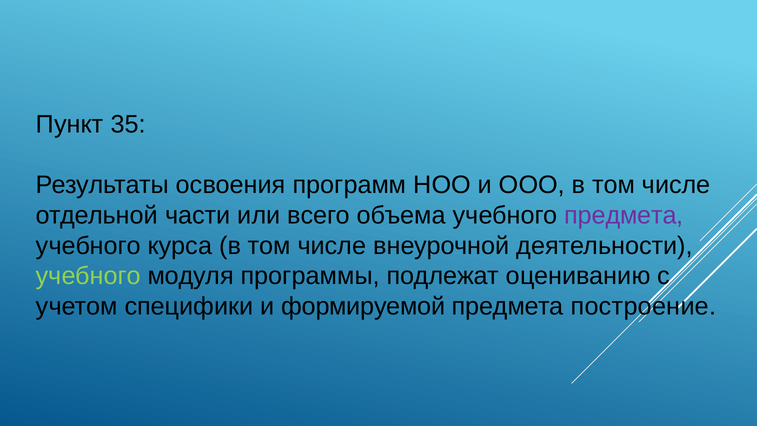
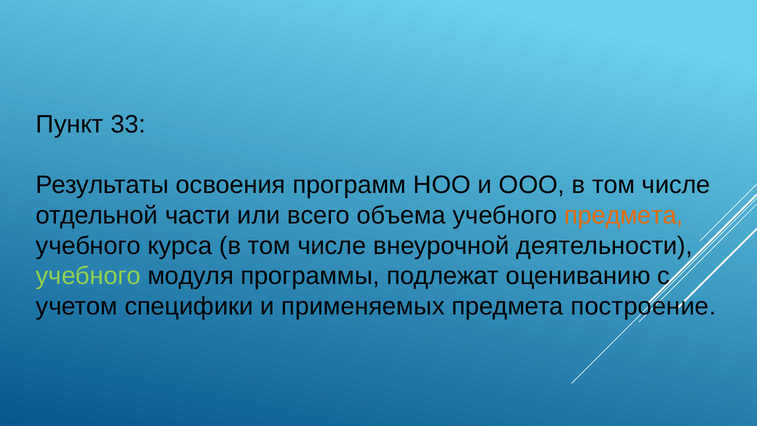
35: 35 -> 33 (128, 124)
предмета colour: purple -> orange (624, 215)
формируемой: формируемой -> применяемых (363, 306)
